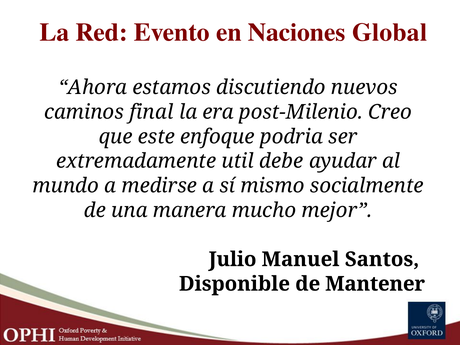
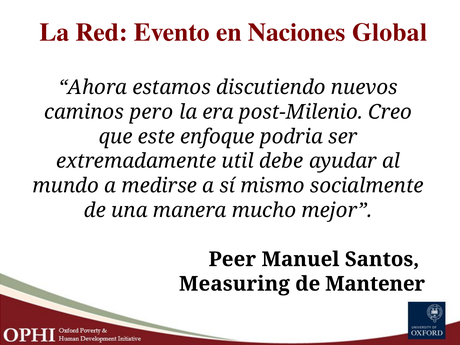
final: final -> pero (151, 112)
Julio: Julio -> Peer (232, 259)
Disponible: Disponible -> Measuring (234, 284)
